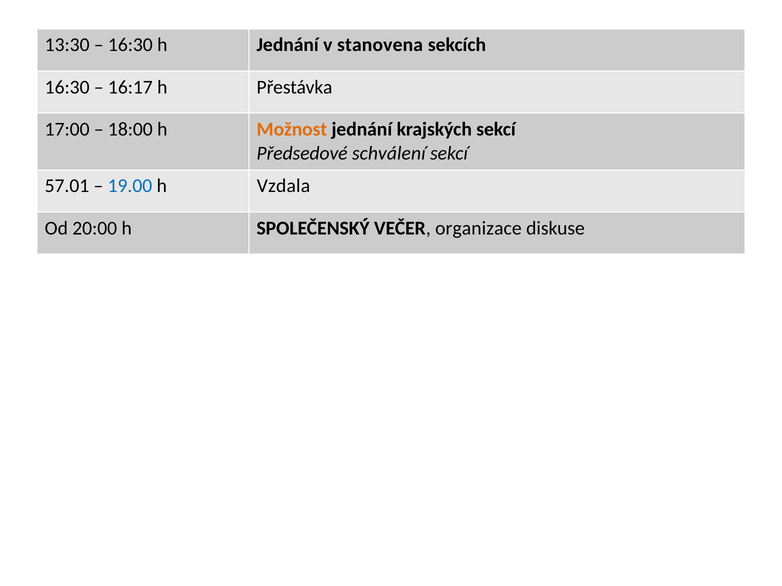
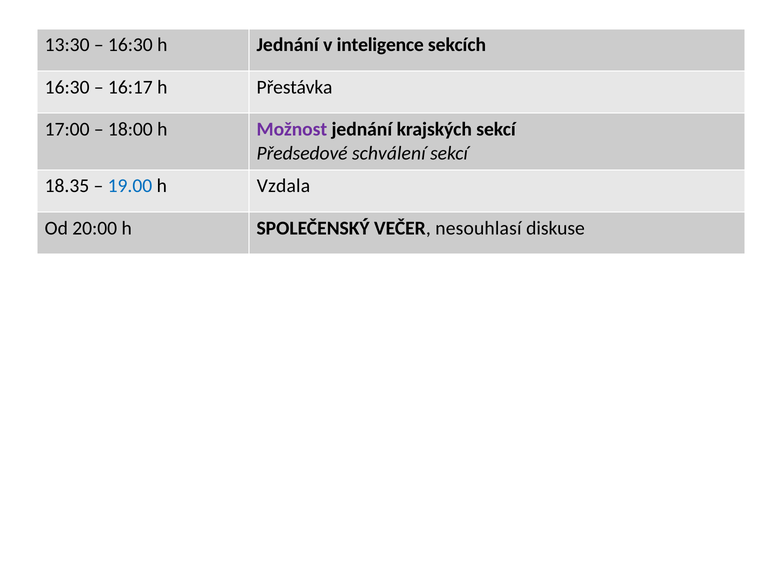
stanovena: stanovena -> inteligence (380, 45)
Možnost colour: orange -> purple (292, 129)
57.01: 57.01 -> 18.35 (67, 186)
organizace: organizace -> nesouhlasí (478, 228)
